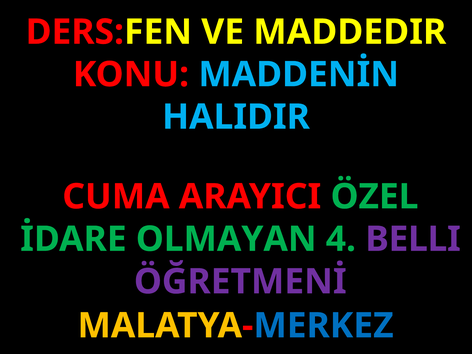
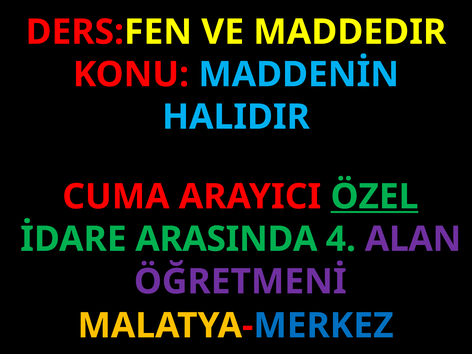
ÖZEL underline: none -> present (374, 197)
OLMAYAN: OLMAYAN -> ARASINDA (226, 239)
BELLI: BELLI -> ALAN (413, 239)
